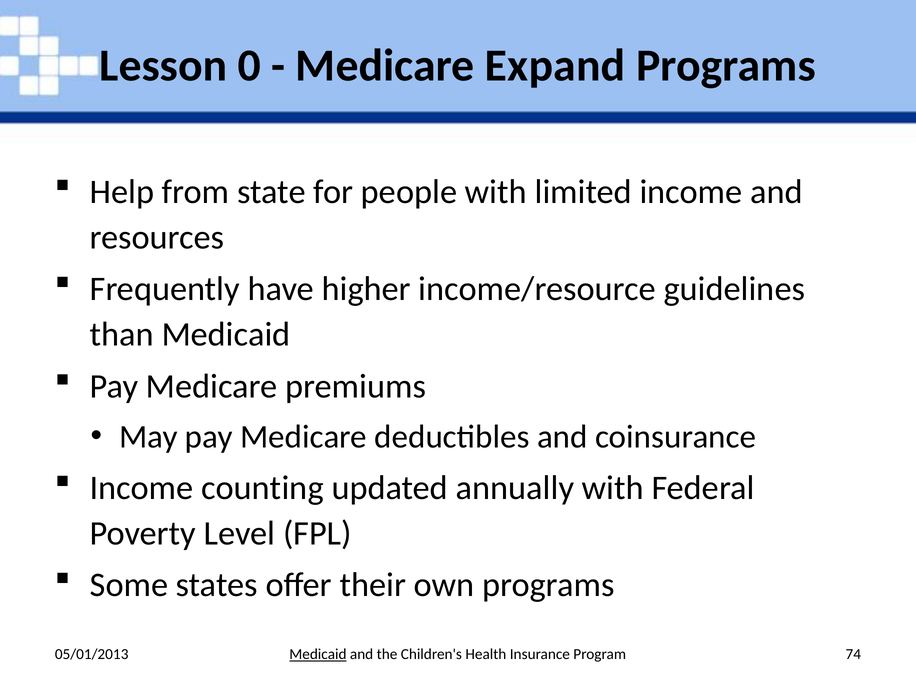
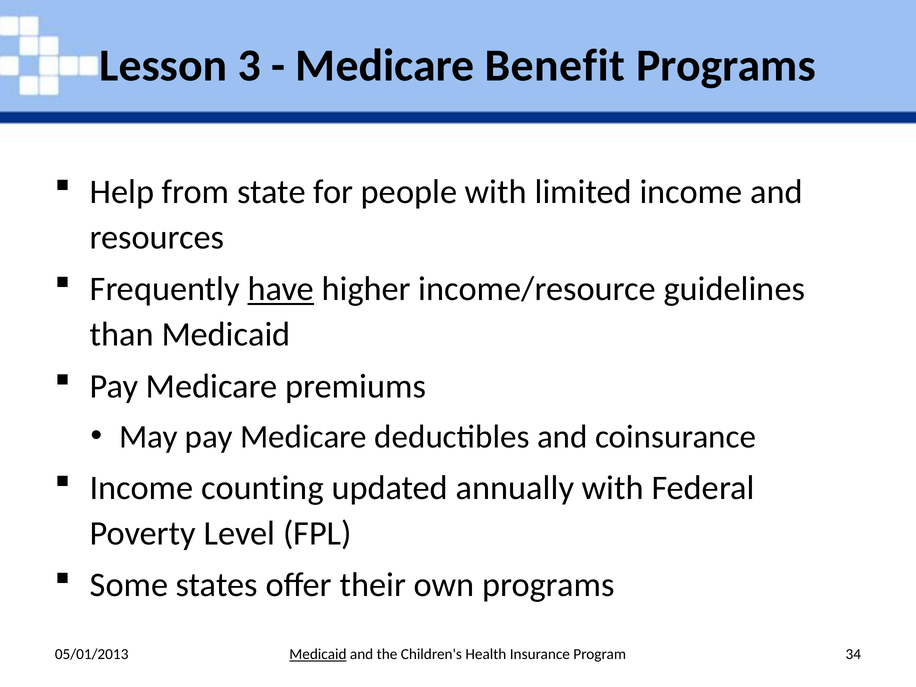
0: 0 -> 3 (249, 66)
Expand: Expand -> Benefit (555, 66)
have underline: none -> present (281, 289)
74: 74 -> 34 (853, 654)
